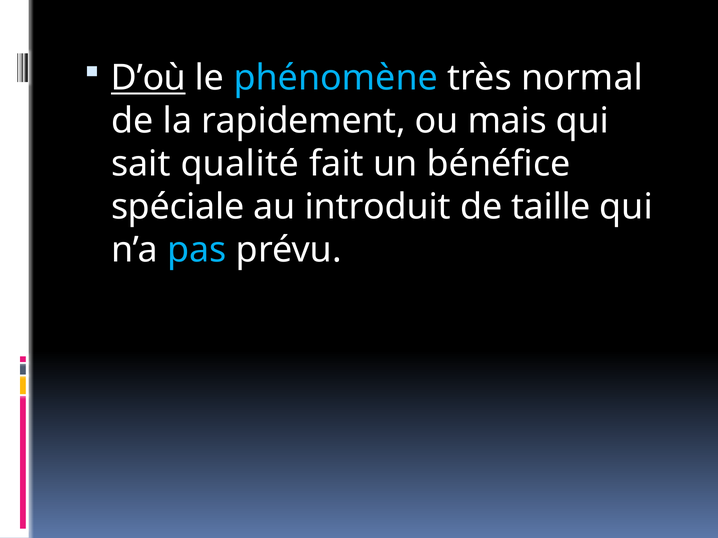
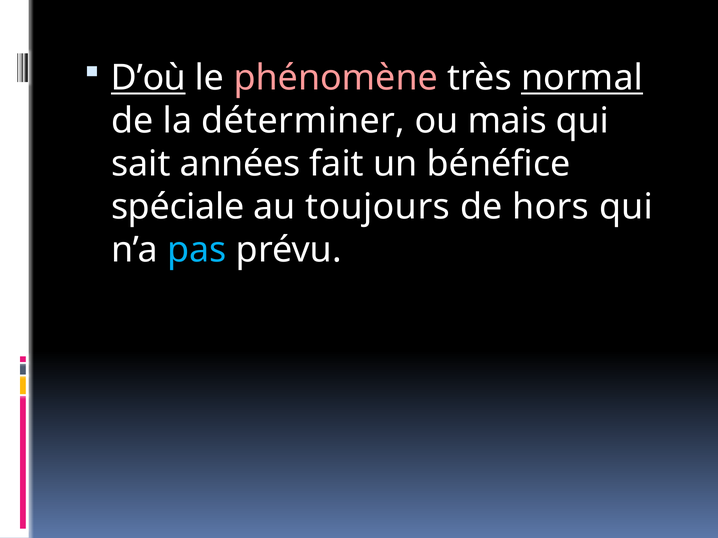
phénomène colour: light blue -> pink (336, 78)
normal underline: none -> present (582, 78)
rapidement: rapidement -> déterminer (303, 121)
qualité: qualité -> années (240, 164)
introduit: introduit -> toujours (378, 207)
taille: taille -> hors (551, 207)
